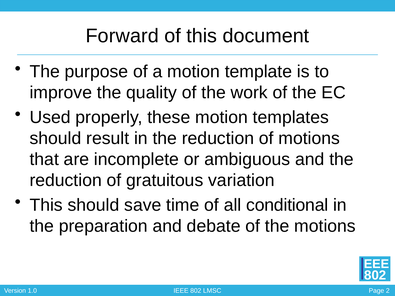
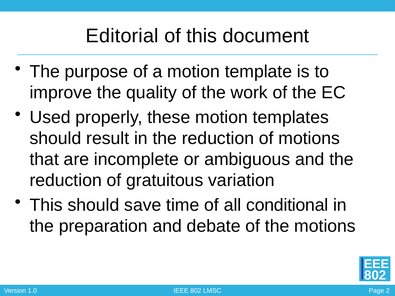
Forward: Forward -> Editorial (122, 36)
